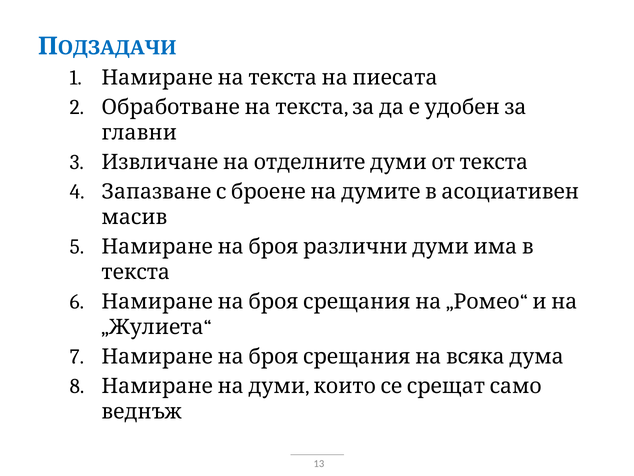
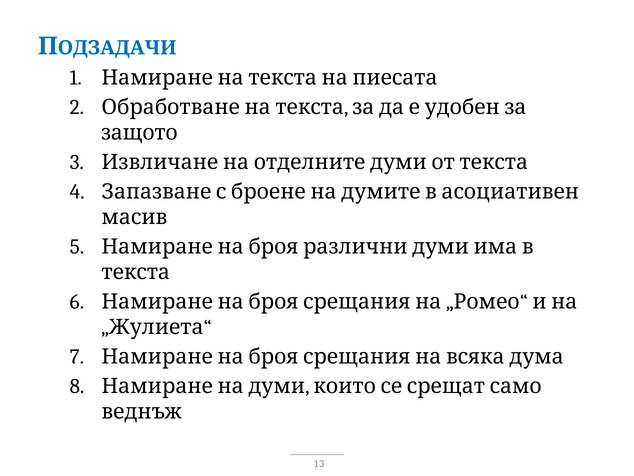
главни: главни -> защото (139, 133)
